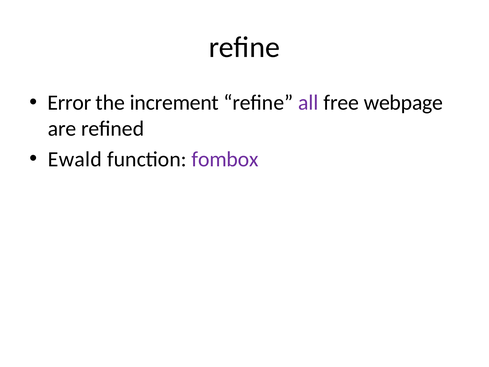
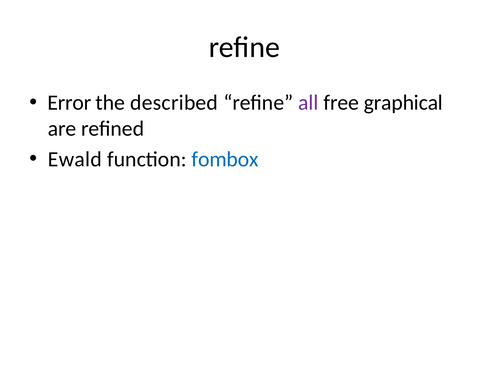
increment: increment -> described (174, 103)
webpage: webpage -> graphical (403, 103)
fombox colour: purple -> blue (225, 159)
